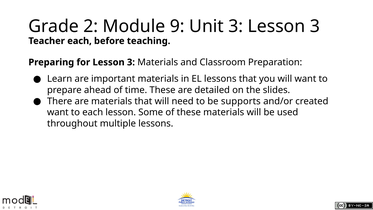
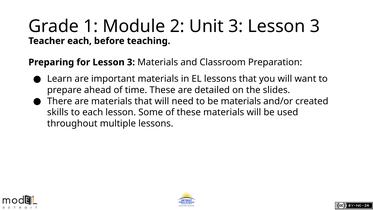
2: 2 -> 1 (91, 26)
9: 9 -> 2 (177, 26)
be supports: supports -> materials (241, 101)
want: want -> skills (58, 112)
